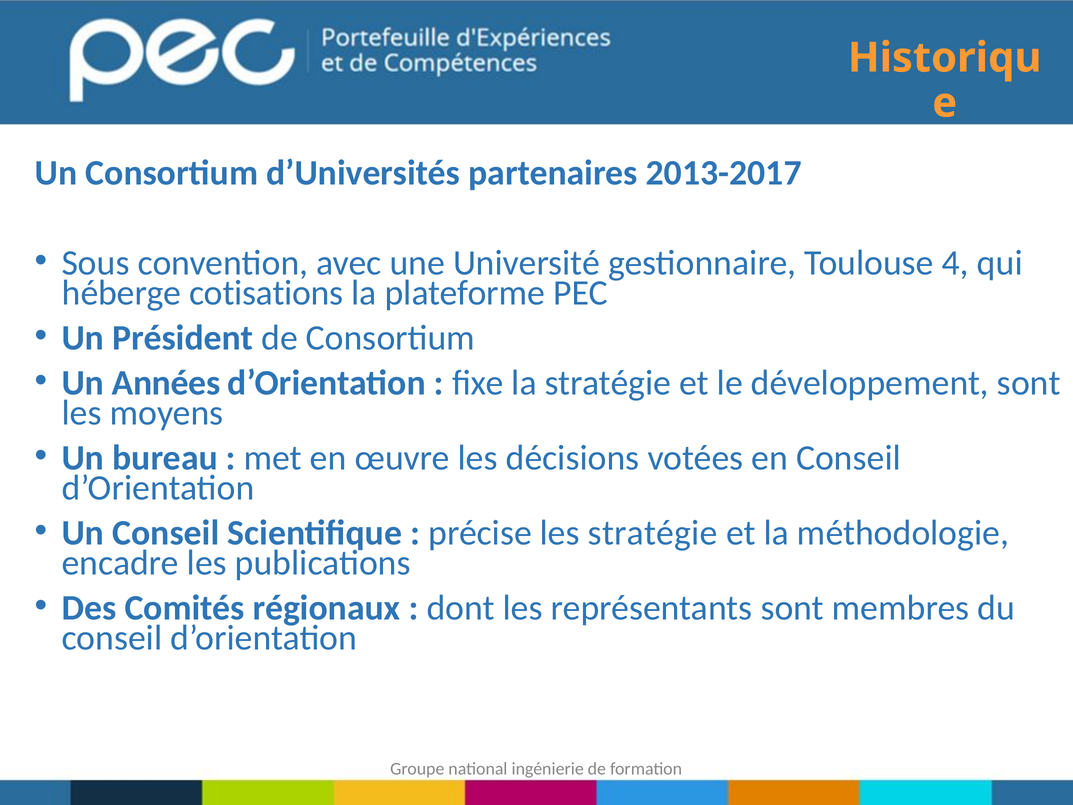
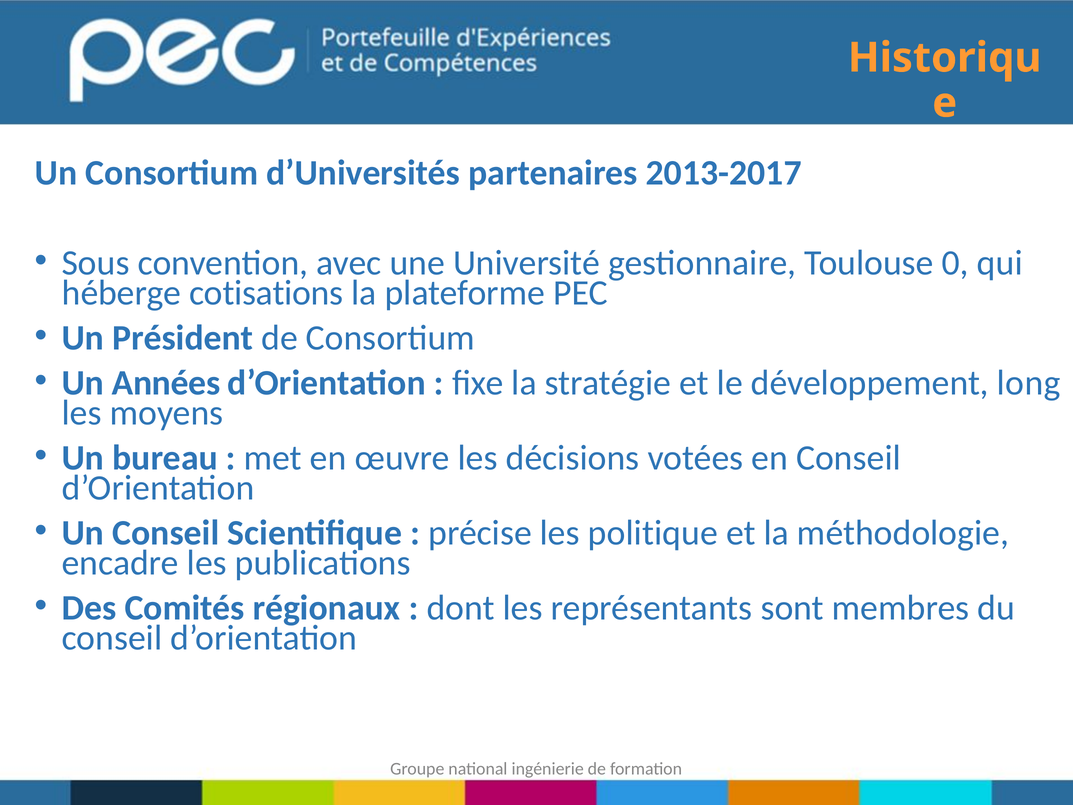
4: 4 -> 0 (955, 263)
développement sont: sont -> long (1029, 383)
les stratégie: stratégie -> politique (653, 533)
